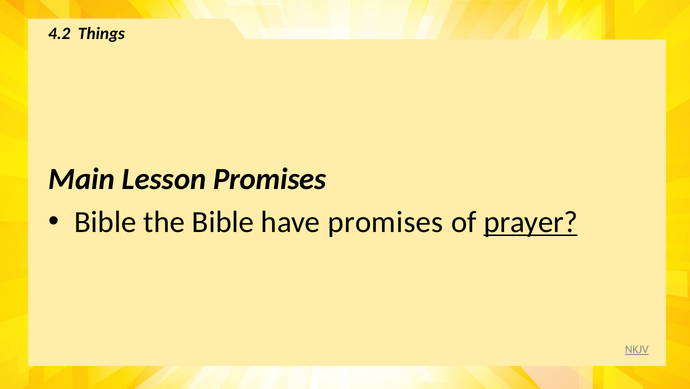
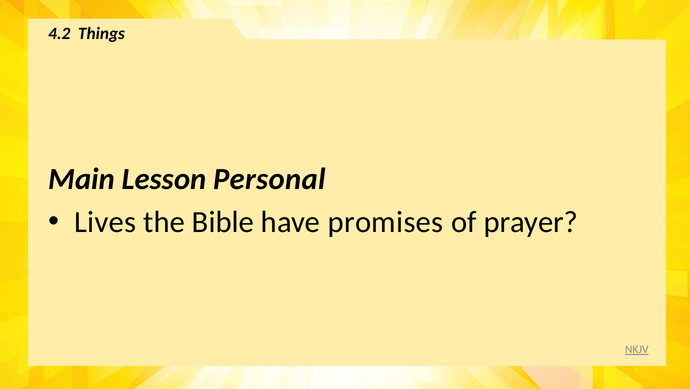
Lesson Promises: Promises -> Personal (270, 179)
Bible: Bible -> Lives (105, 222)
prayer underline: present -> none (531, 222)
